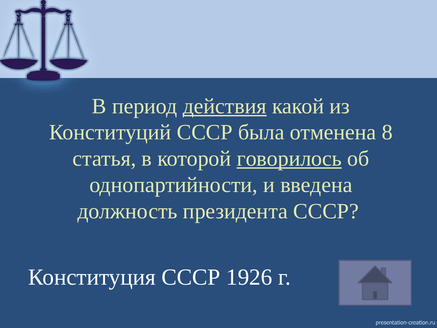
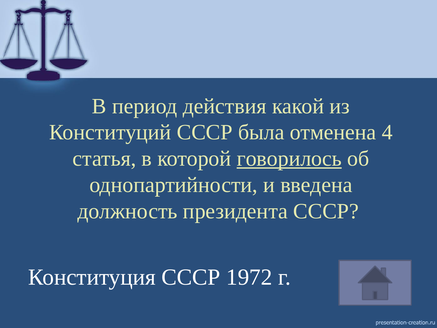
действия underline: present -> none (225, 106)
8: 8 -> 4 (387, 132)
1926: 1926 -> 1972 (249, 277)
